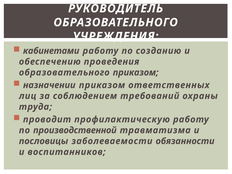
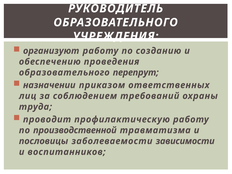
кабинетами: кабинетами -> организуют (51, 51)
образовательного приказом: приказом -> перепрут (136, 72)
обязанности: обязанности -> зависимости (185, 141)
